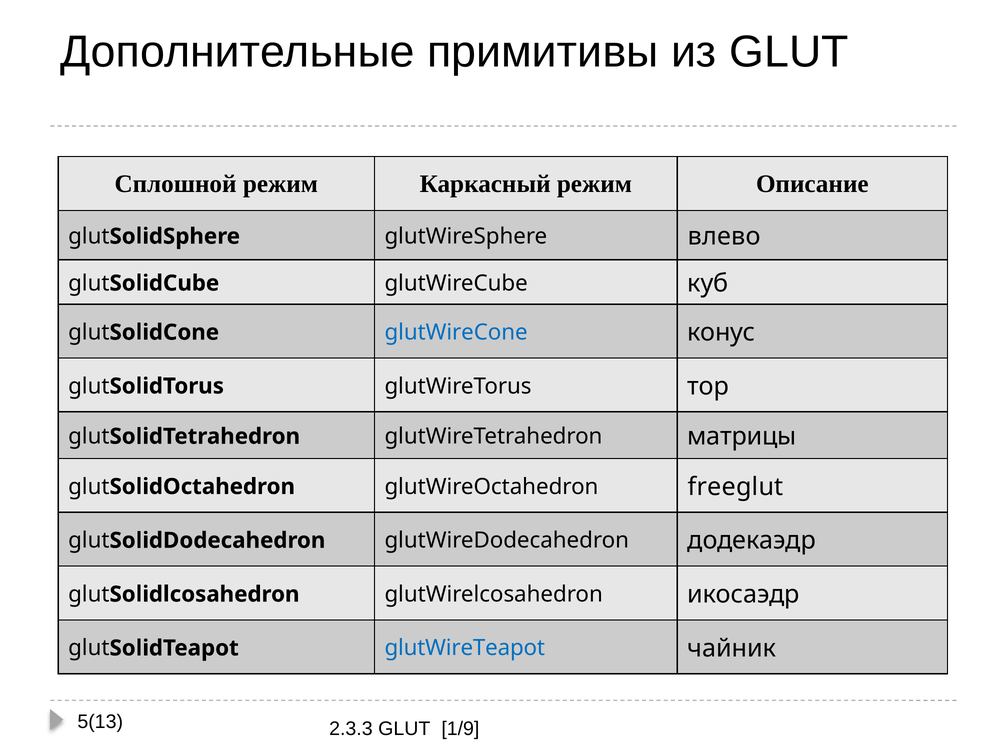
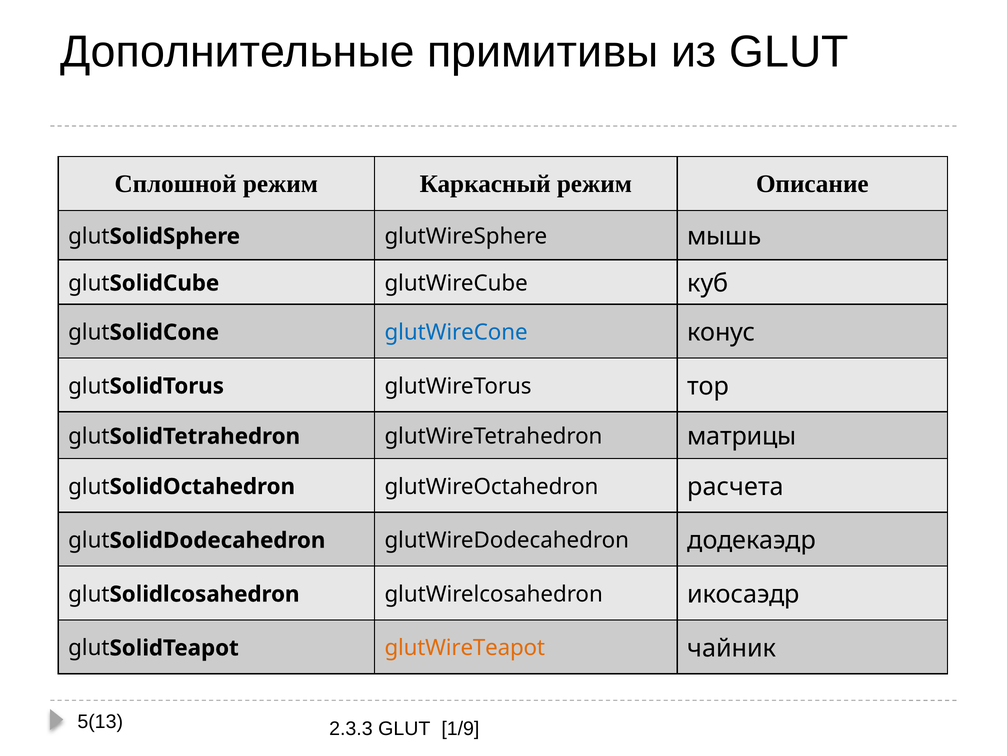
влево: влево -> мышь (724, 236)
freeglut: freeglut -> расчета (736, 486)
glutWireTeapot colour: blue -> orange (465, 647)
